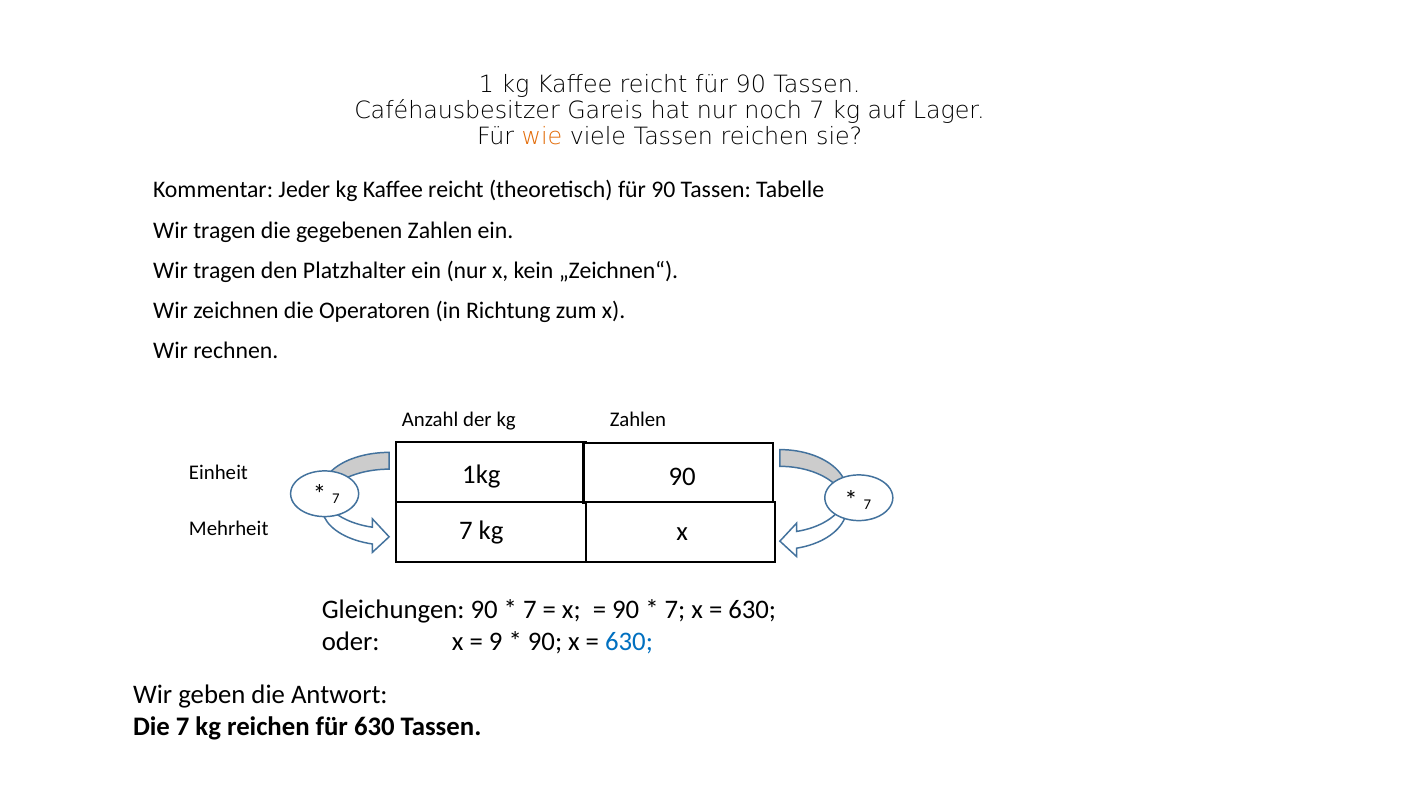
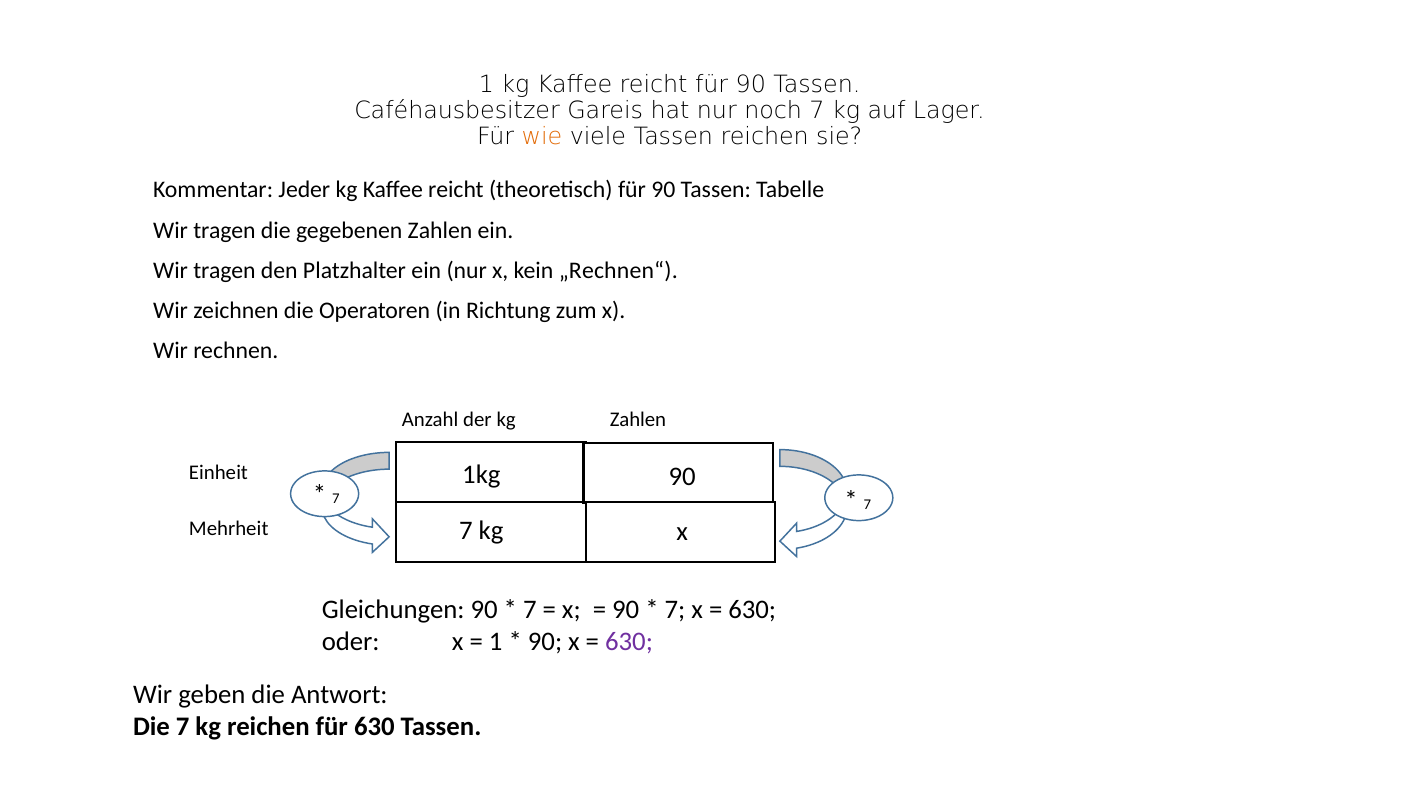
„Zeichnen“: „Zeichnen“ -> „Rechnen“ (618, 271)
9: 9 -> 1 (496, 642)
630 colour: blue -> purple (629, 642)
